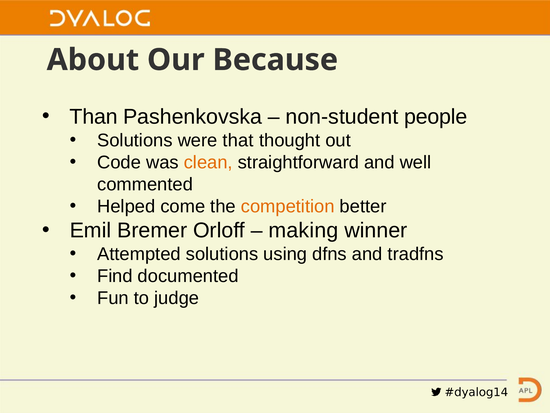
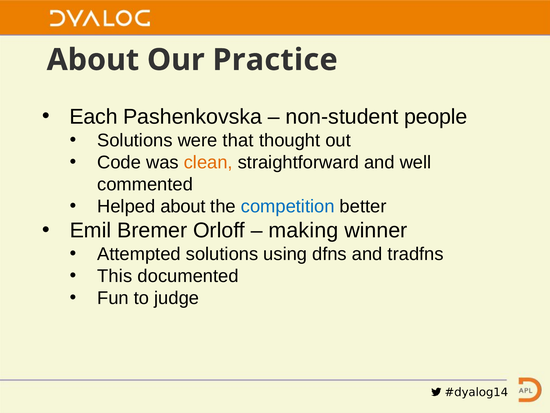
Because: Because -> Practice (275, 60)
Than: Than -> Each (94, 117)
Helped come: come -> about (183, 206)
competition colour: orange -> blue (288, 206)
Find: Find -> This (115, 276)
